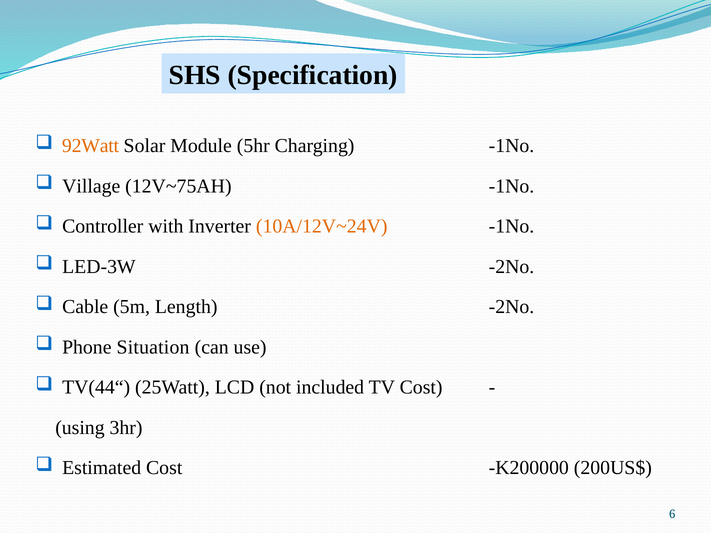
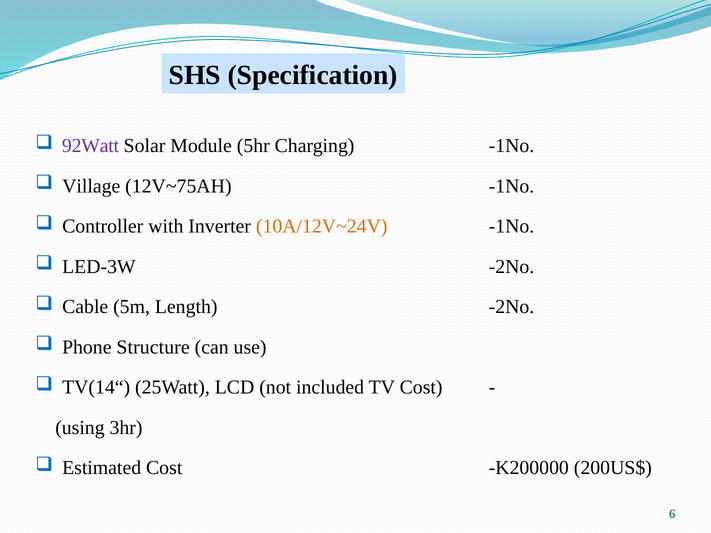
92Watt colour: orange -> purple (91, 146)
Situation: Situation -> Structure (153, 347)
TV(44“: TV(44“ -> TV(14“ (96, 388)
